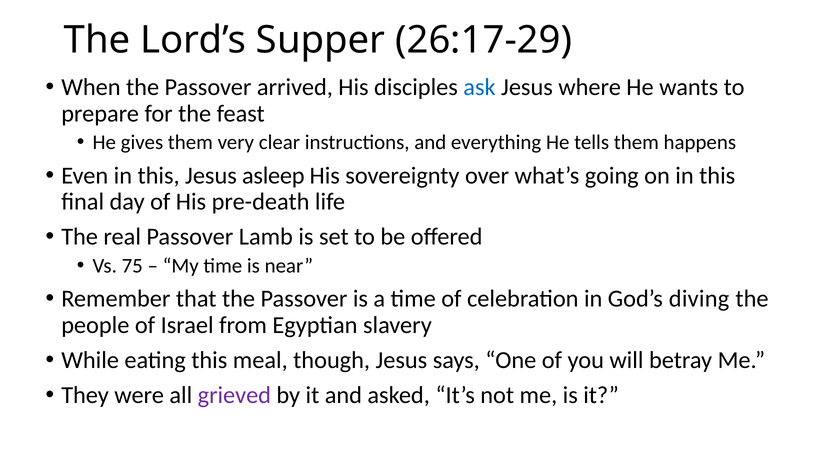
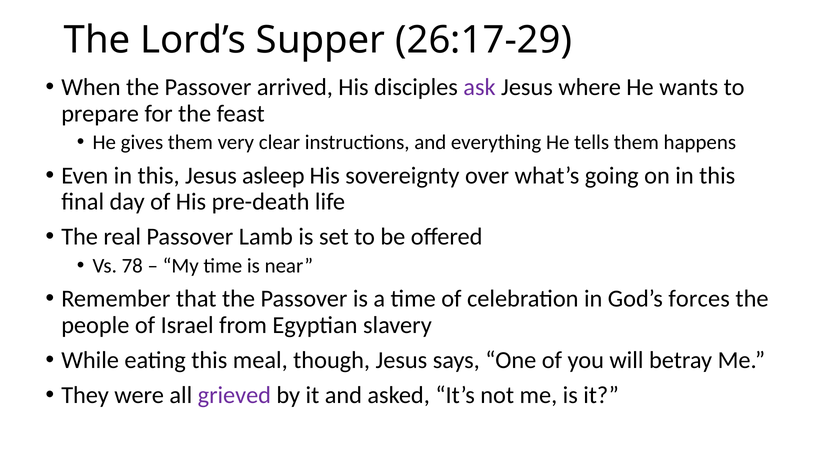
ask colour: blue -> purple (480, 87)
75: 75 -> 78 (132, 266)
diving: diving -> forces (699, 299)
